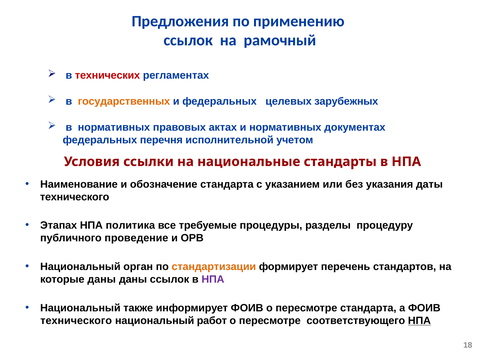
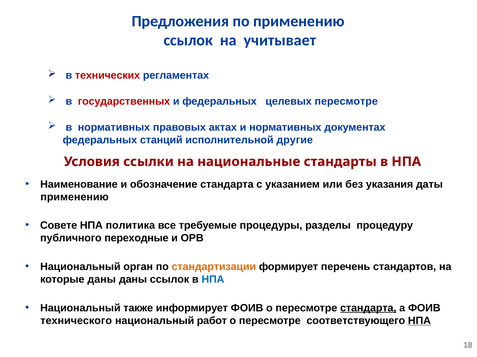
рамочный: рамочный -> учитывает (280, 40)
государственных colour: orange -> red (124, 102)
целевых зарубежных: зарубежных -> пересмотре (346, 102)
перечня: перечня -> станций (161, 140)
учетом: учетом -> другие (295, 140)
технического: технического -> применению (75, 197)
Этапах: Этапах -> Совете (59, 226)
проведение: проведение -> переходные (136, 239)
НПА colour: purple -> blue (213, 280)
стандарта underline: none -> present (368, 309)
